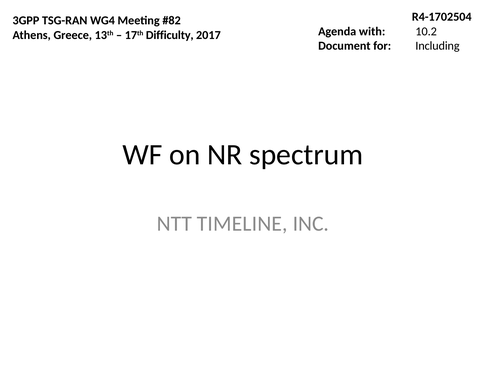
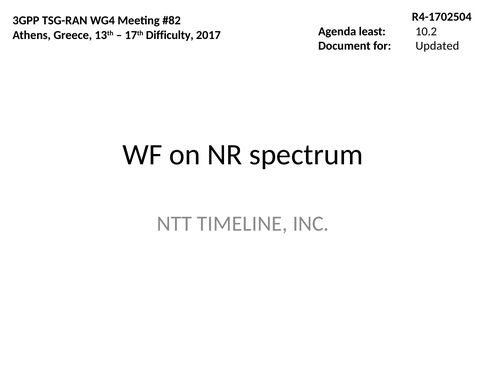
with: with -> least (372, 31)
Including: Including -> Updated (437, 46)
